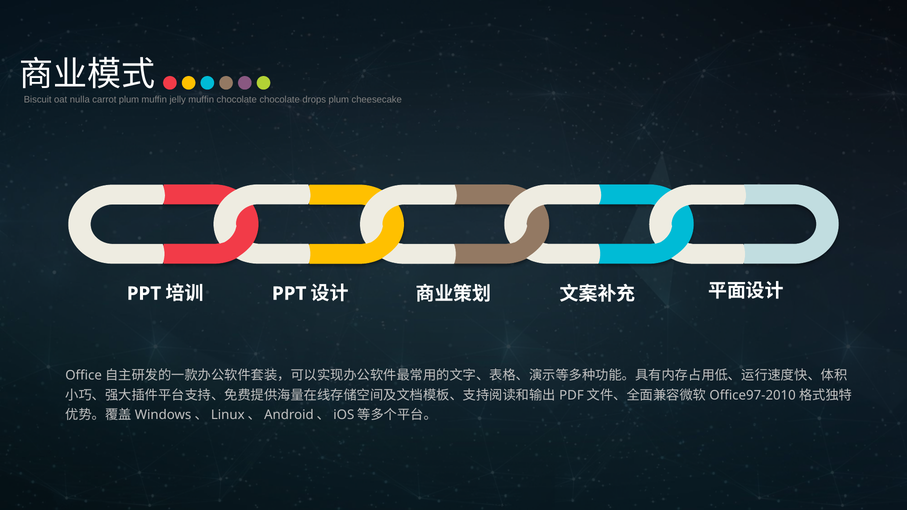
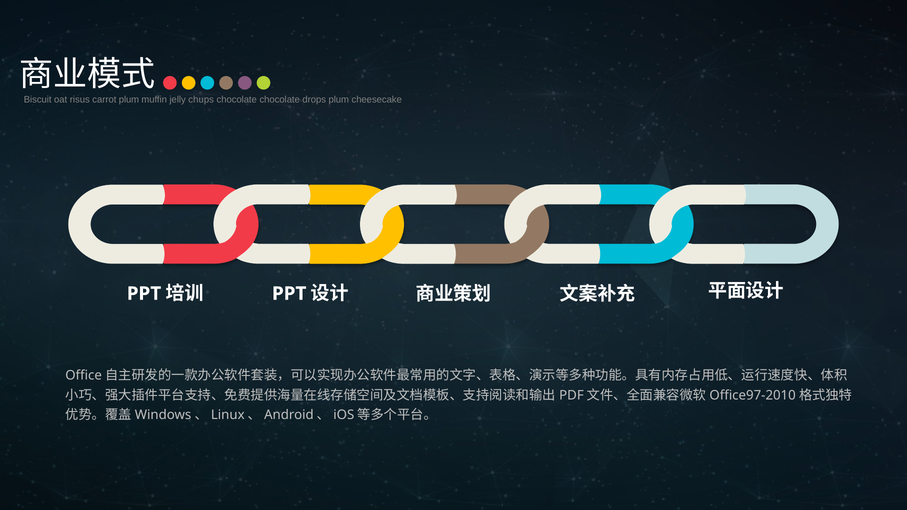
nulla: nulla -> risus (80, 100)
jelly muffin: muffin -> chups (201, 100)
